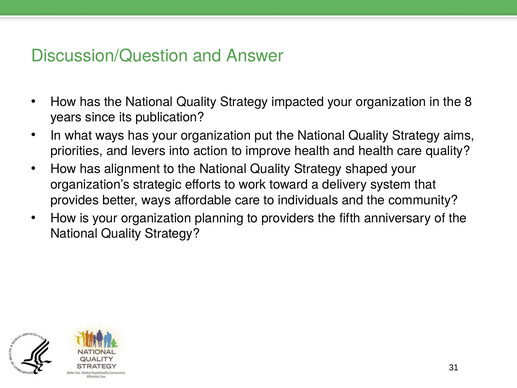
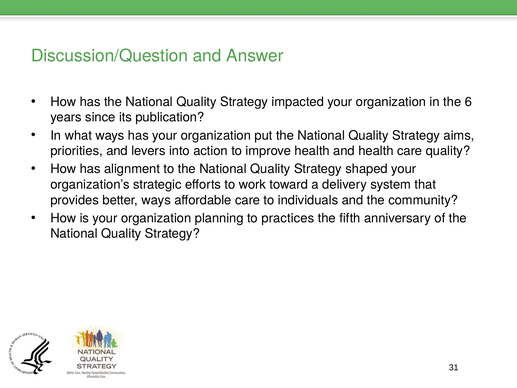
8: 8 -> 6 (468, 102)
providers: providers -> practices (288, 218)
